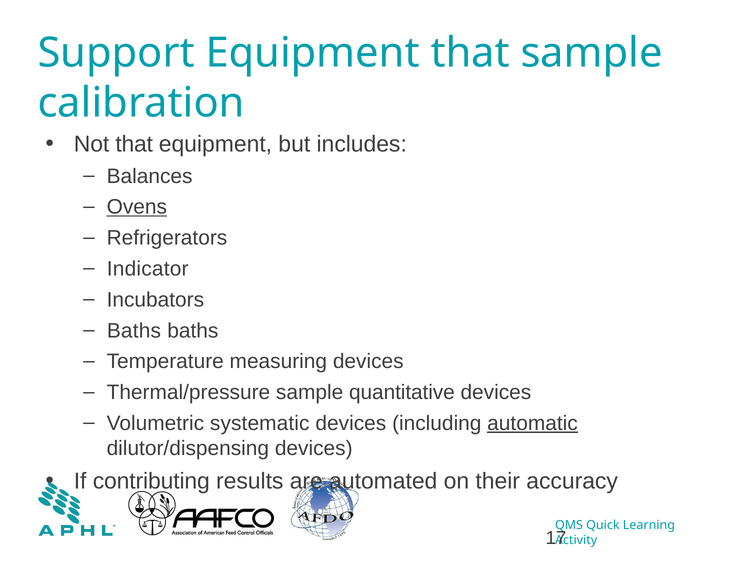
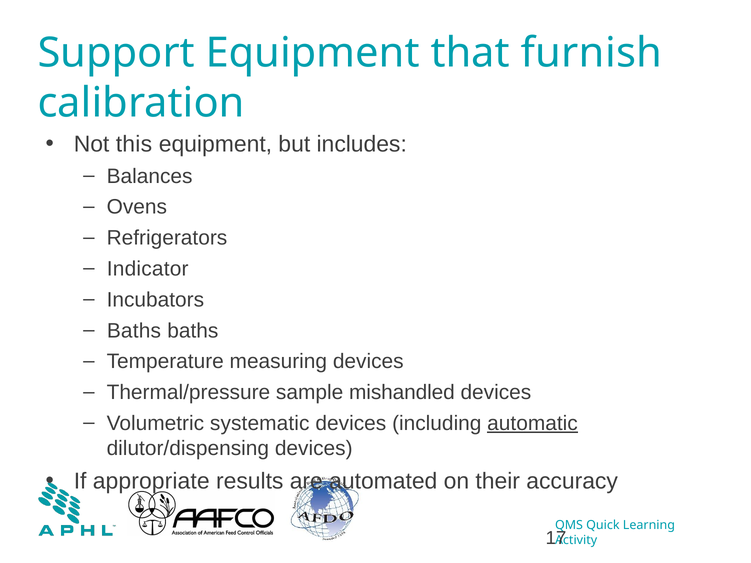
that sample: sample -> furnish (591, 53)
Not that: that -> this (134, 144)
Ovens underline: present -> none (137, 207)
quantitative: quantitative -> mishandled (402, 393)
contributing: contributing -> appropriate (151, 482)
